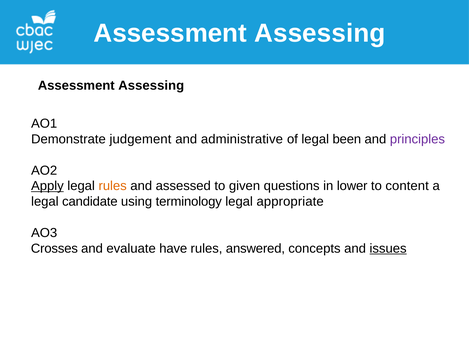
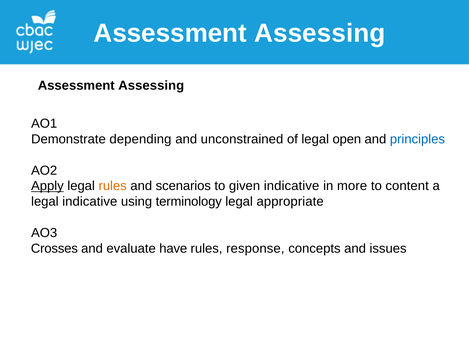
judgement: judgement -> depending (140, 139)
administrative: administrative -> unconstrained (242, 139)
been: been -> open (347, 139)
principles colour: purple -> blue (417, 139)
assessed: assessed -> scenarios (183, 186)
given questions: questions -> indicative (292, 186)
lower: lower -> more (352, 186)
legal candidate: candidate -> indicative (90, 202)
answered: answered -> response (255, 249)
issues underline: present -> none (388, 249)
